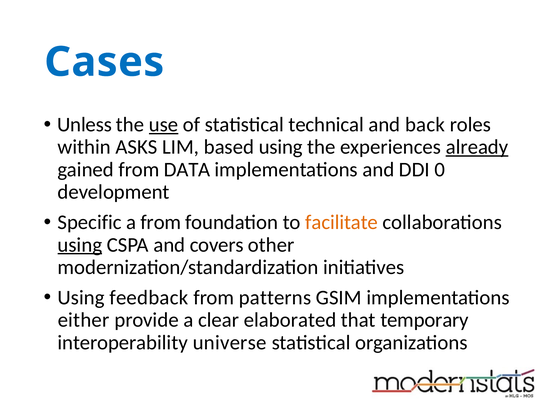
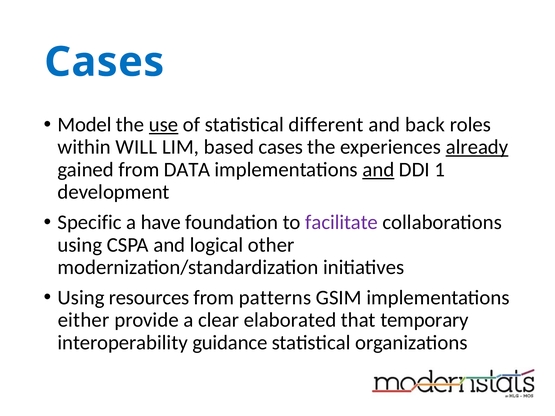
Unless: Unless -> Model (85, 125)
technical: technical -> different (326, 125)
ASKS: ASKS -> WILL (136, 147)
based using: using -> cases (281, 147)
and underline: none -> present (378, 170)
0: 0 -> 1 (440, 170)
a from: from -> have (161, 222)
facilitate colour: orange -> purple (342, 222)
using underline: present -> none (80, 245)
covers: covers -> logical (217, 245)
feedback: feedback -> resources (149, 298)
universe: universe -> guidance (230, 343)
